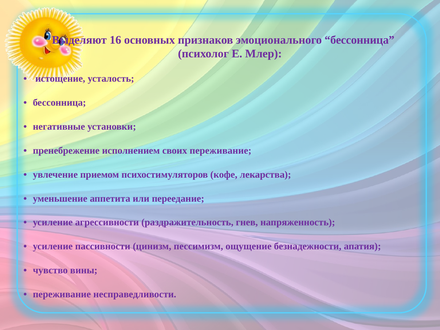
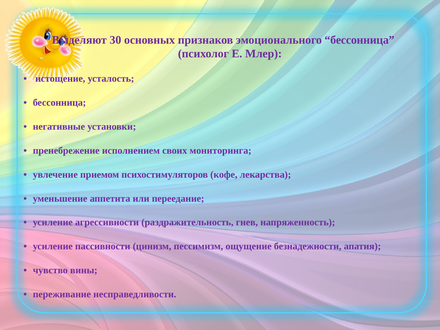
16: 16 -> 30 (115, 40)
своих переживание: переживание -> мониторинга (221, 151)
